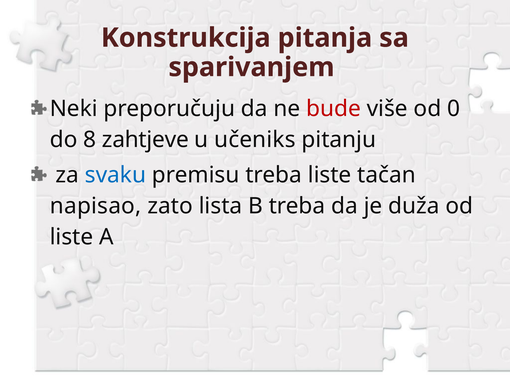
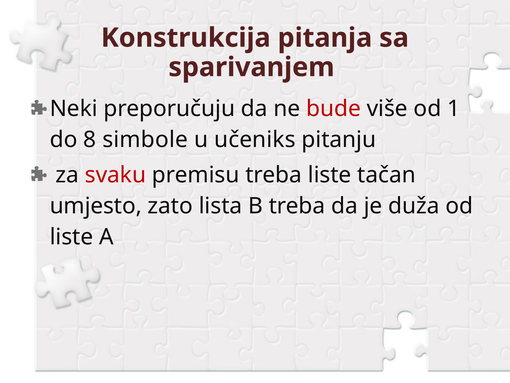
0: 0 -> 1 (454, 109)
zahtjeve: zahtjeve -> simbole (145, 139)
svaku colour: blue -> red (115, 175)
napisao: napisao -> umjesto (96, 206)
